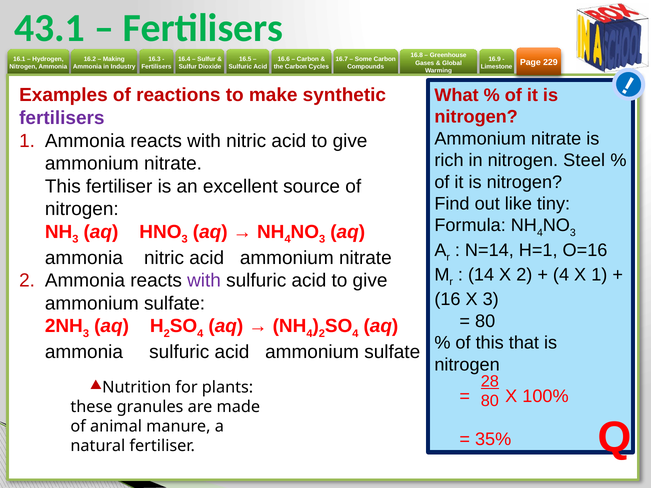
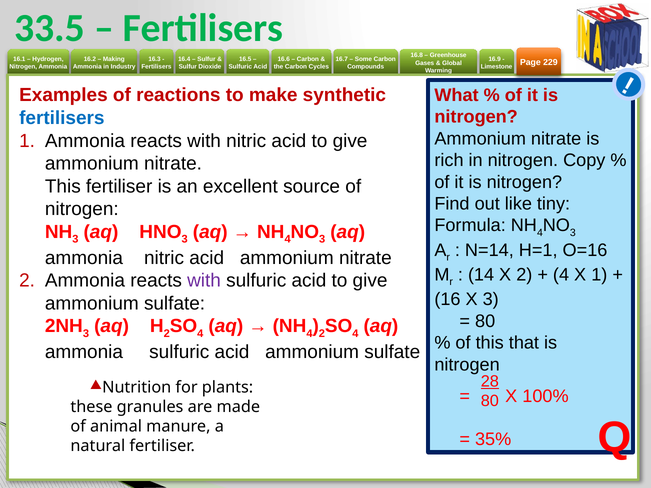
43.1: 43.1 -> 33.5 (50, 28)
fertilisers colour: purple -> blue (62, 118)
Steel: Steel -> Copy (584, 160)
